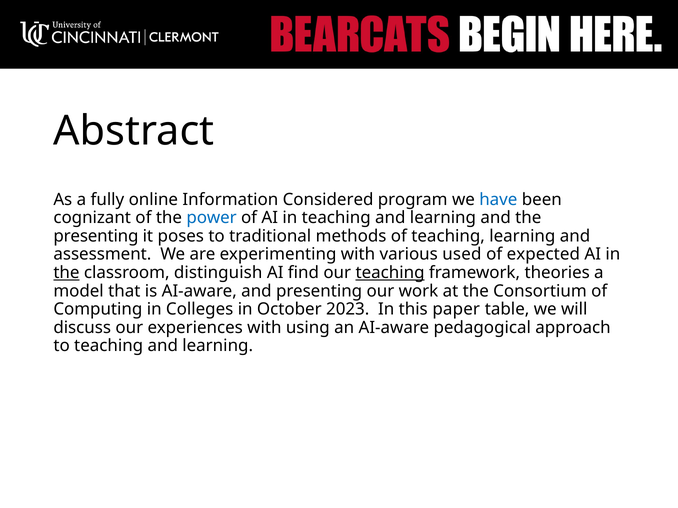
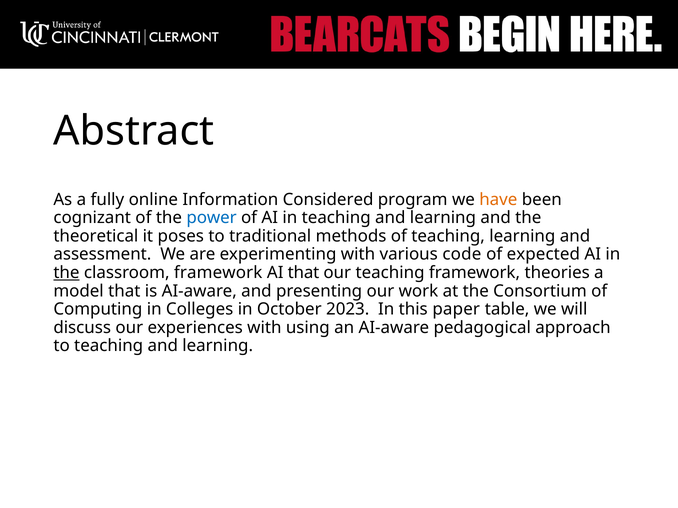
have colour: blue -> orange (498, 200)
presenting: presenting -> theoretical (96, 236)
used: used -> code (462, 255)
classroom distinguish: distinguish -> framework (218, 273)
AI find: find -> that (304, 273)
teaching underline: present -> none (390, 273)
